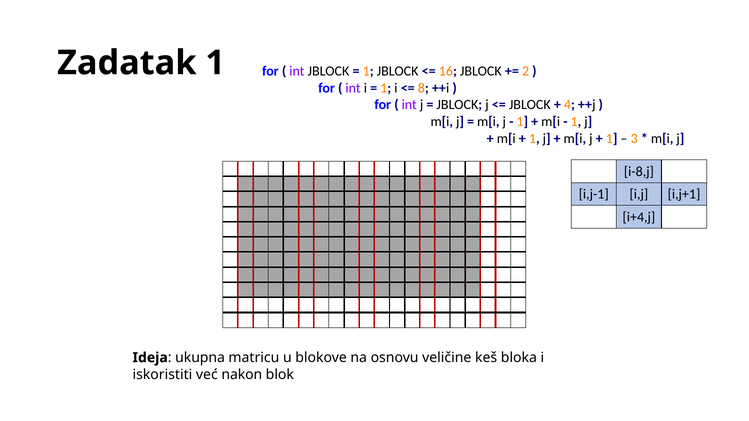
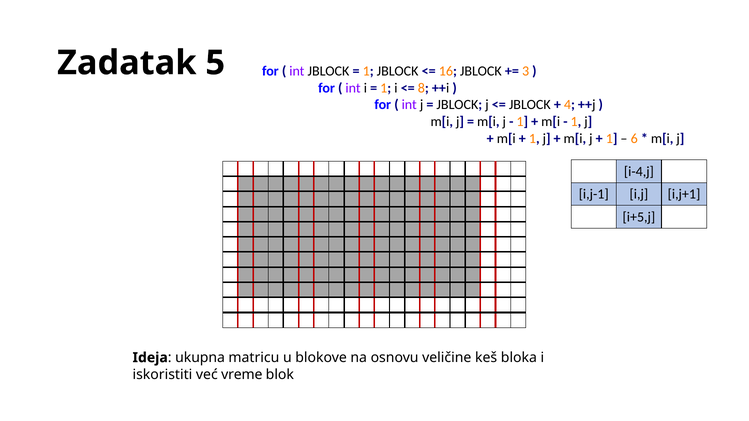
Zadatak 1: 1 -> 5 (215, 63)
2: 2 -> 3 (526, 71)
3: 3 -> 6 (634, 139)
i-8,j: i-8,j -> i-4,j (639, 171)
i+4,j: i+4,j -> i+5,j (639, 217)
nakon: nakon -> vreme (242, 375)
